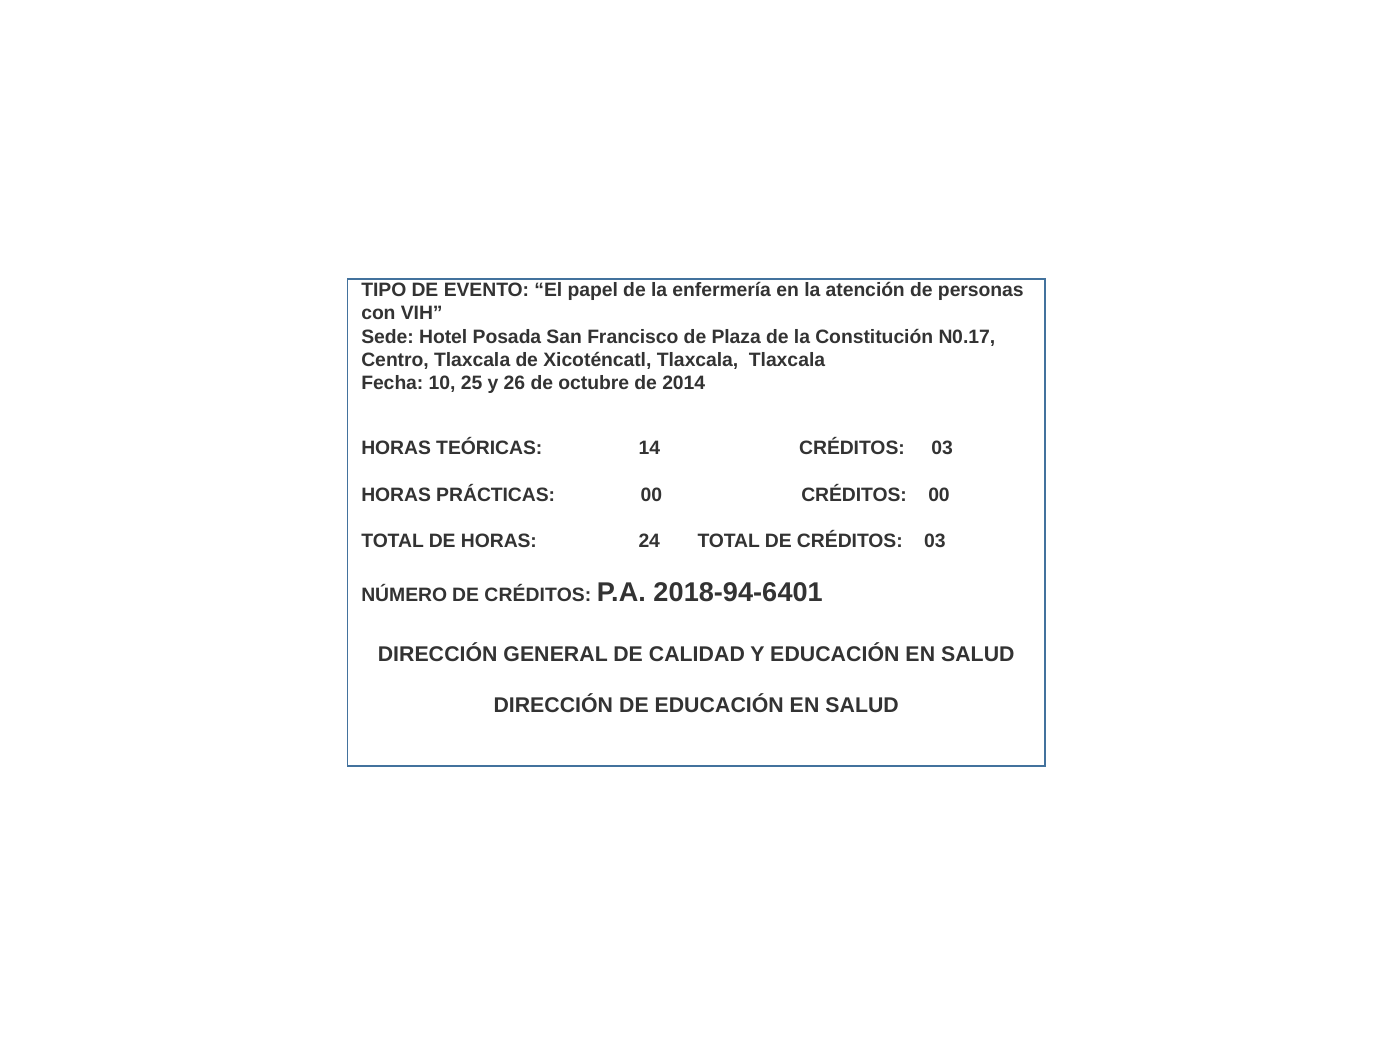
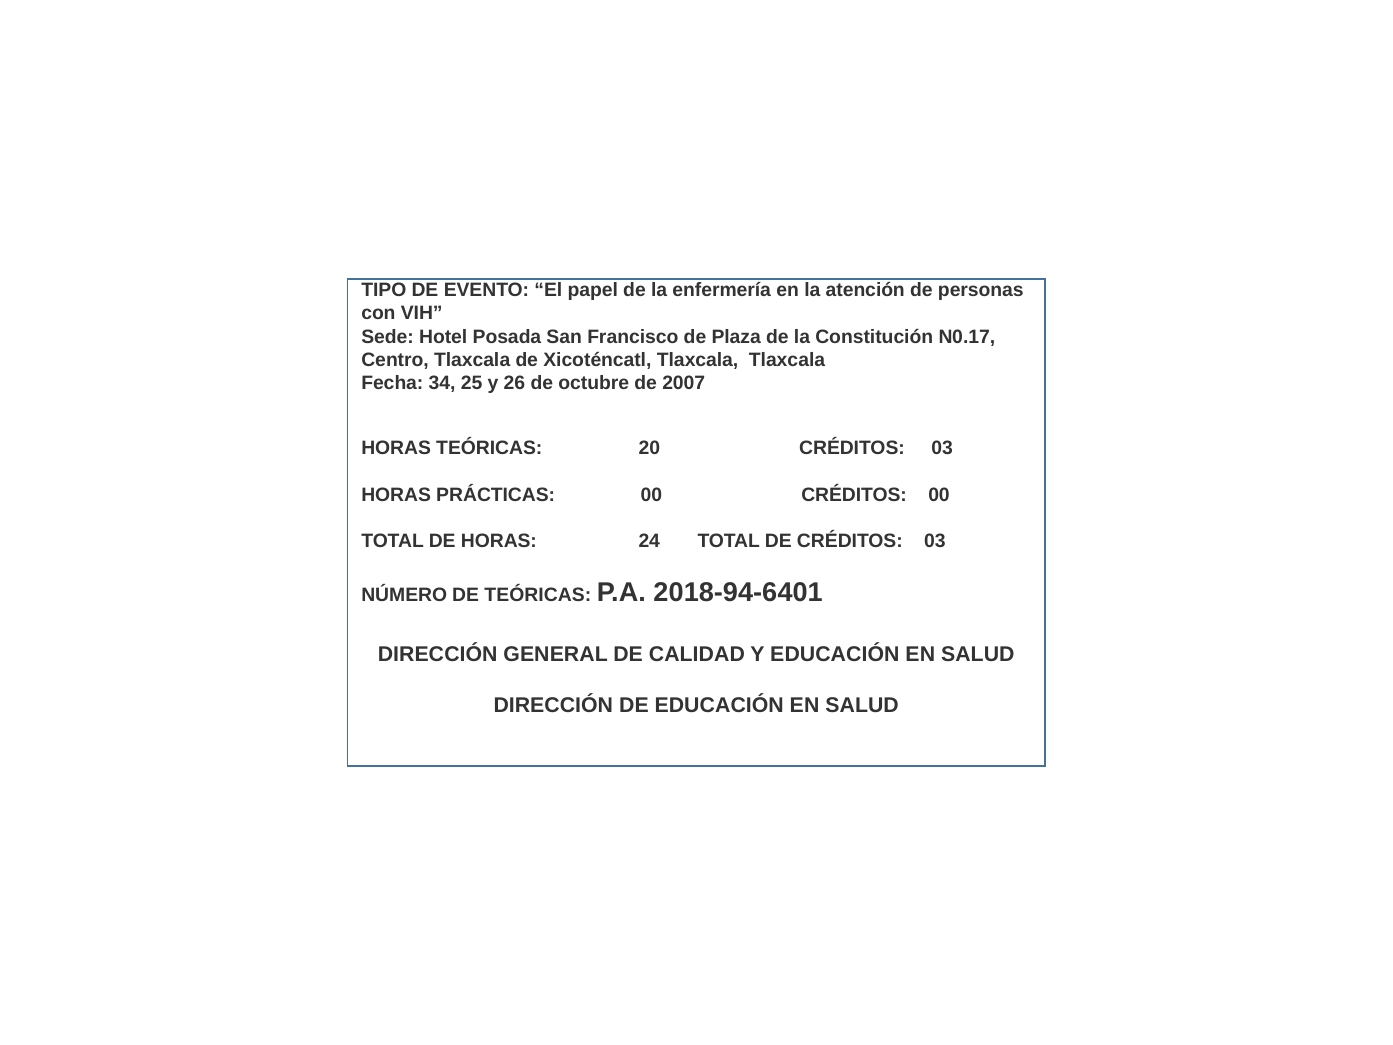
10: 10 -> 34 (442, 383)
2014: 2014 -> 2007 (684, 383)
14: 14 -> 20 (649, 448)
NÚMERO DE CRÉDITOS: CRÉDITOS -> TEÓRICAS (538, 595)
